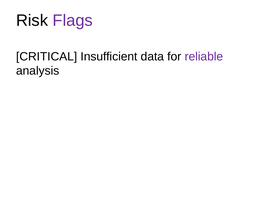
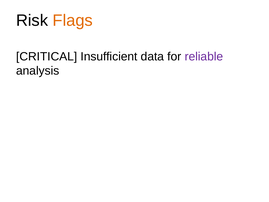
Flags colour: purple -> orange (73, 20)
